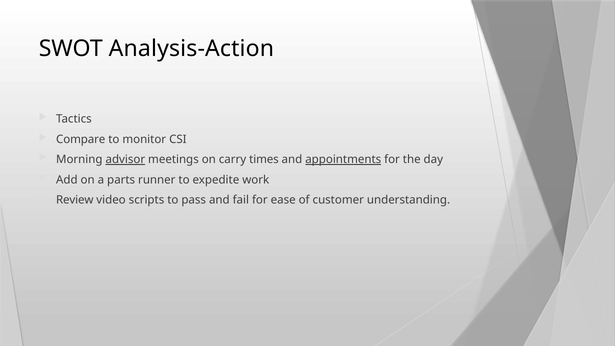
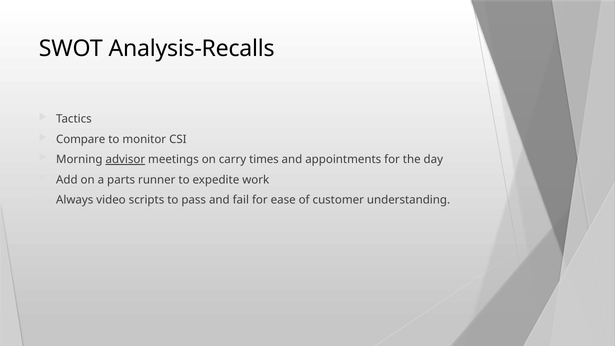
Analysis-Action: Analysis-Action -> Analysis-Recalls (192, 49)
appointments underline: present -> none (343, 160)
Review: Review -> Always (75, 200)
